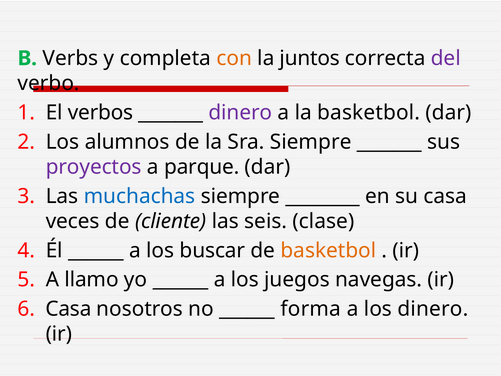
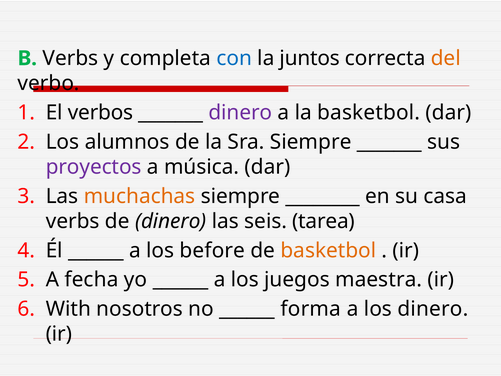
con colour: orange -> blue (234, 58)
del colour: purple -> orange (446, 58)
parque: parque -> música (202, 167)
muchachas colour: blue -> orange (140, 196)
veces: veces -> verbs (73, 221)
de cliente: cliente -> dinero (171, 221)
clase: clase -> tarea (324, 221)
buscar: buscar -> before (212, 250)
llamo: llamo -> fecha (91, 280)
navegas: navegas -> maestra (379, 280)
Casa: Casa -> With (68, 309)
